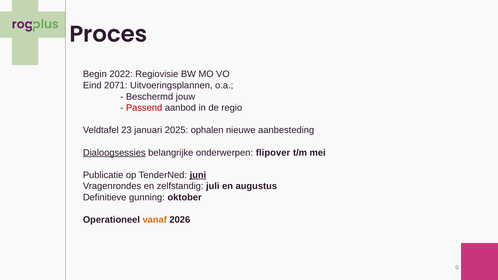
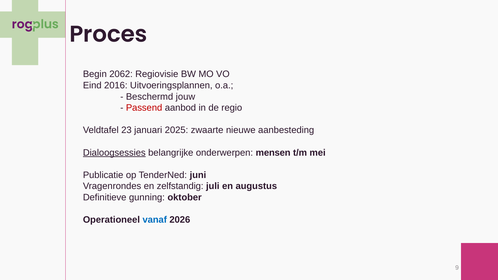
2022: 2022 -> 2062 (121, 74)
2071: 2071 -> 2016 (116, 85)
ophalen: ophalen -> zwaarte (207, 130)
flipover: flipover -> mensen (273, 153)
juni underline: present -> none (198, 175)
vanaf colour: orange -> blue (155, 220)
